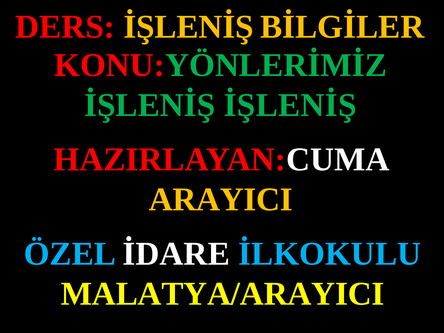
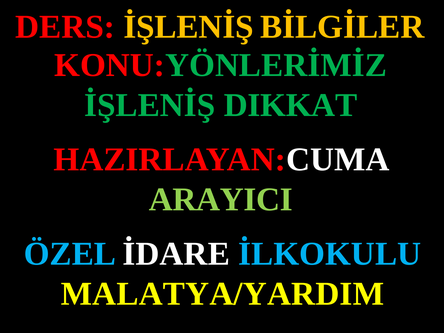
İŞLENİŞ İŞLENİŞ: İŞLENİŞ -> DIKKAT (290, 105)
ARAYICI colour: yellow -> light green (221, 200)
MALATYA/ARAYICI: MALATYA/ARAYICI -> MALATYA/YARDIM (222, 294)
